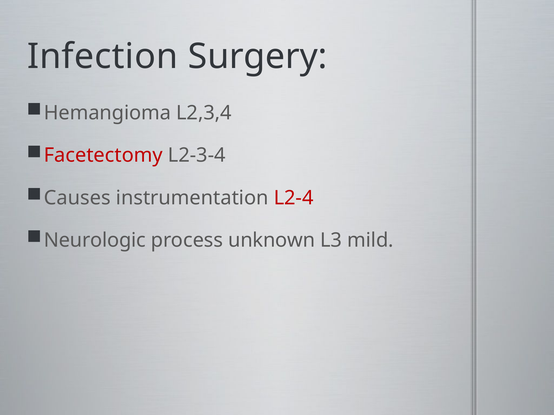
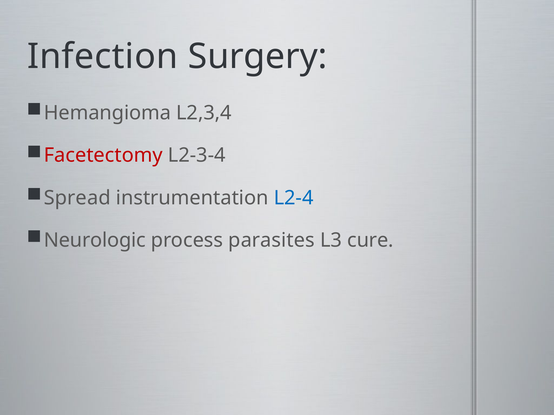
Causes: Causes -> Spread (77, 198)
L2-4 colour: red -> blue (294, 198)
unknown: unknown -> parasites (272, 241)
mild: mild -> cure (370, 241)
